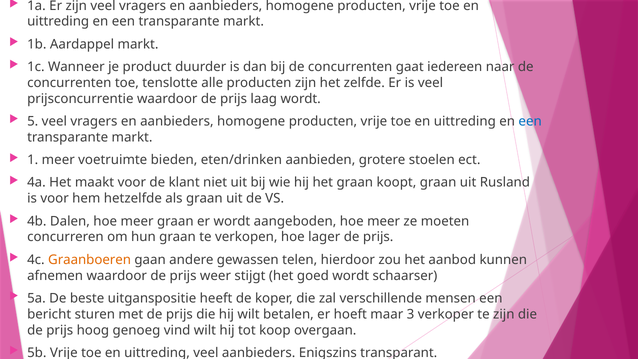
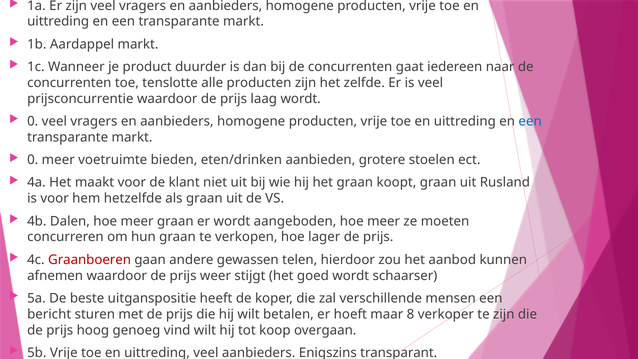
5: 5 -> 0 (33, 121)
1: 1 -> 0 (33, 160)
Graanboeren colour: orange -> red (90, 260)
3: 3 -> 8 (411, 314)
